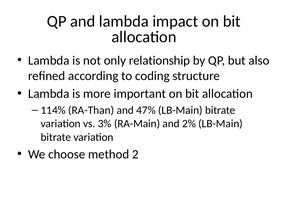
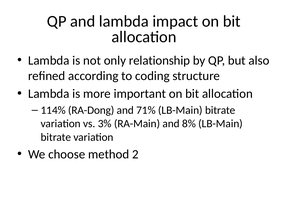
RA-Than: RA-Than -> RA-Dong (91, 110)
47%: 47% -> 71% (146, 110)
2%: 2% -> 8% (189, 124)
